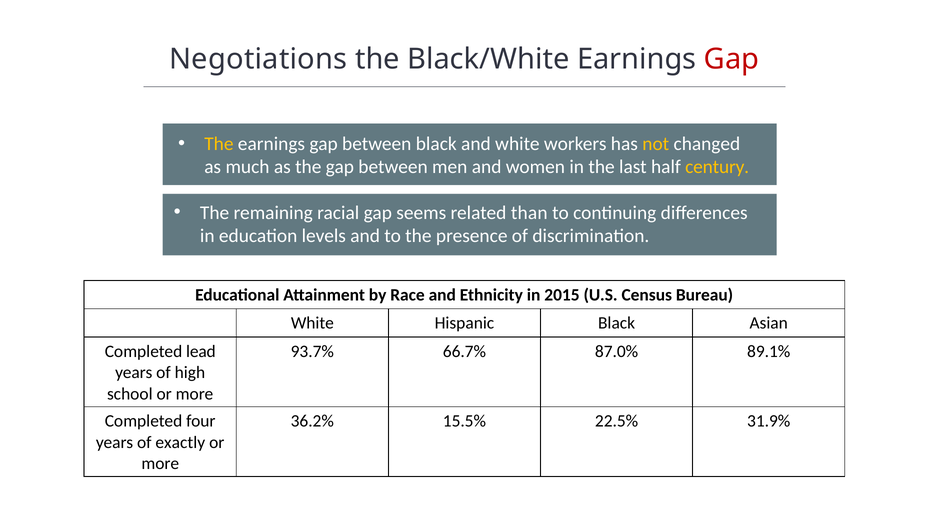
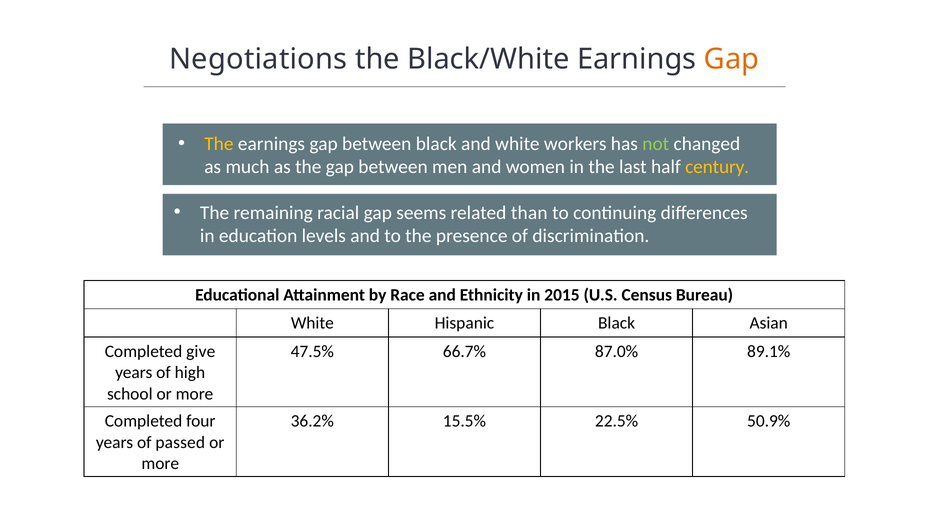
Gap colour: red -> orange (732, 59)
not colour: yellow -> light green (656, 144)
lead: lead -> give (201, 351)
93.7%: 93.7% -> 47.5% (312, 351)
31.9%: 31.9% -> 50.9% (769, 421)
exactly: exactly -> passed (180, 442)
